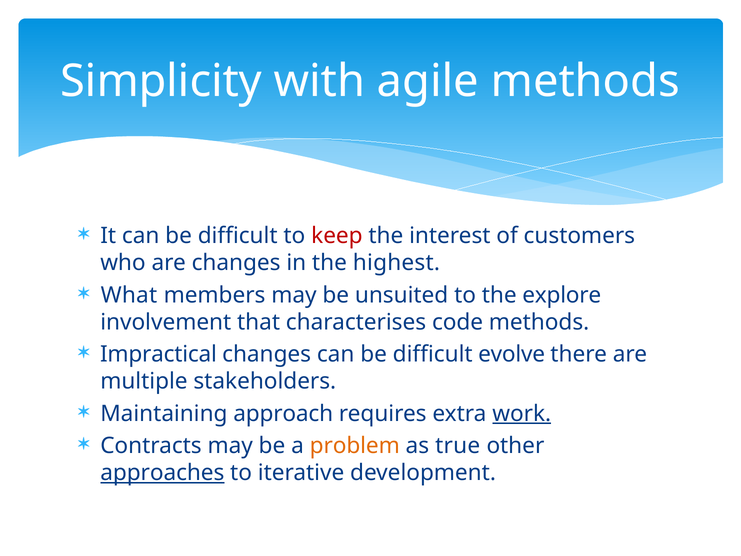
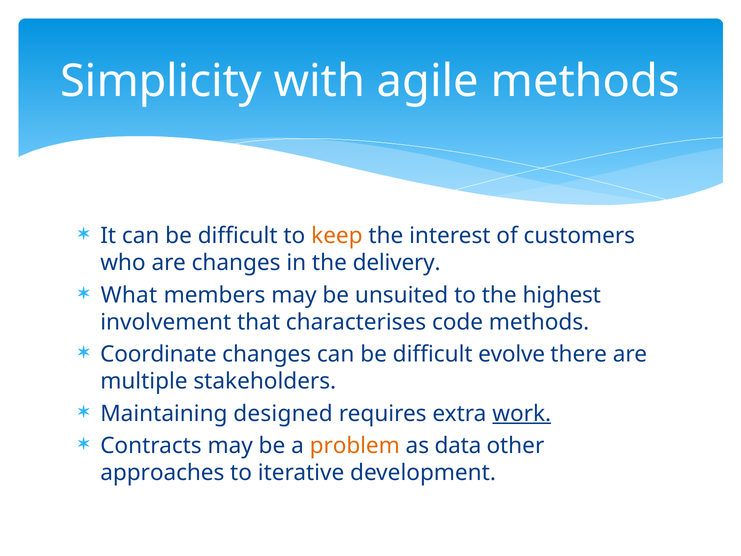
keep colour: red -> orange (337, 236)
highest: highest -> delivery (397, 263)
explore: explore -> highest (562, 295)
Impractical: Impractical -> Coordinate (158, 354)
approach: approach -> designed (283, 413)
true: true -> data (458, 446)
approaches underline: present -> none (162, 473)
